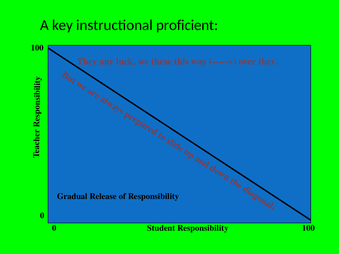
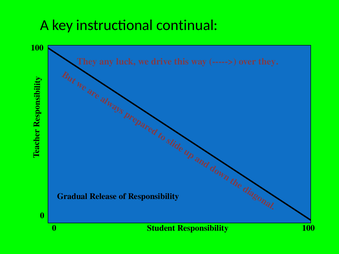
proficient: proficient -> continual (187, 25)
these: these -> drive (161, 62)
